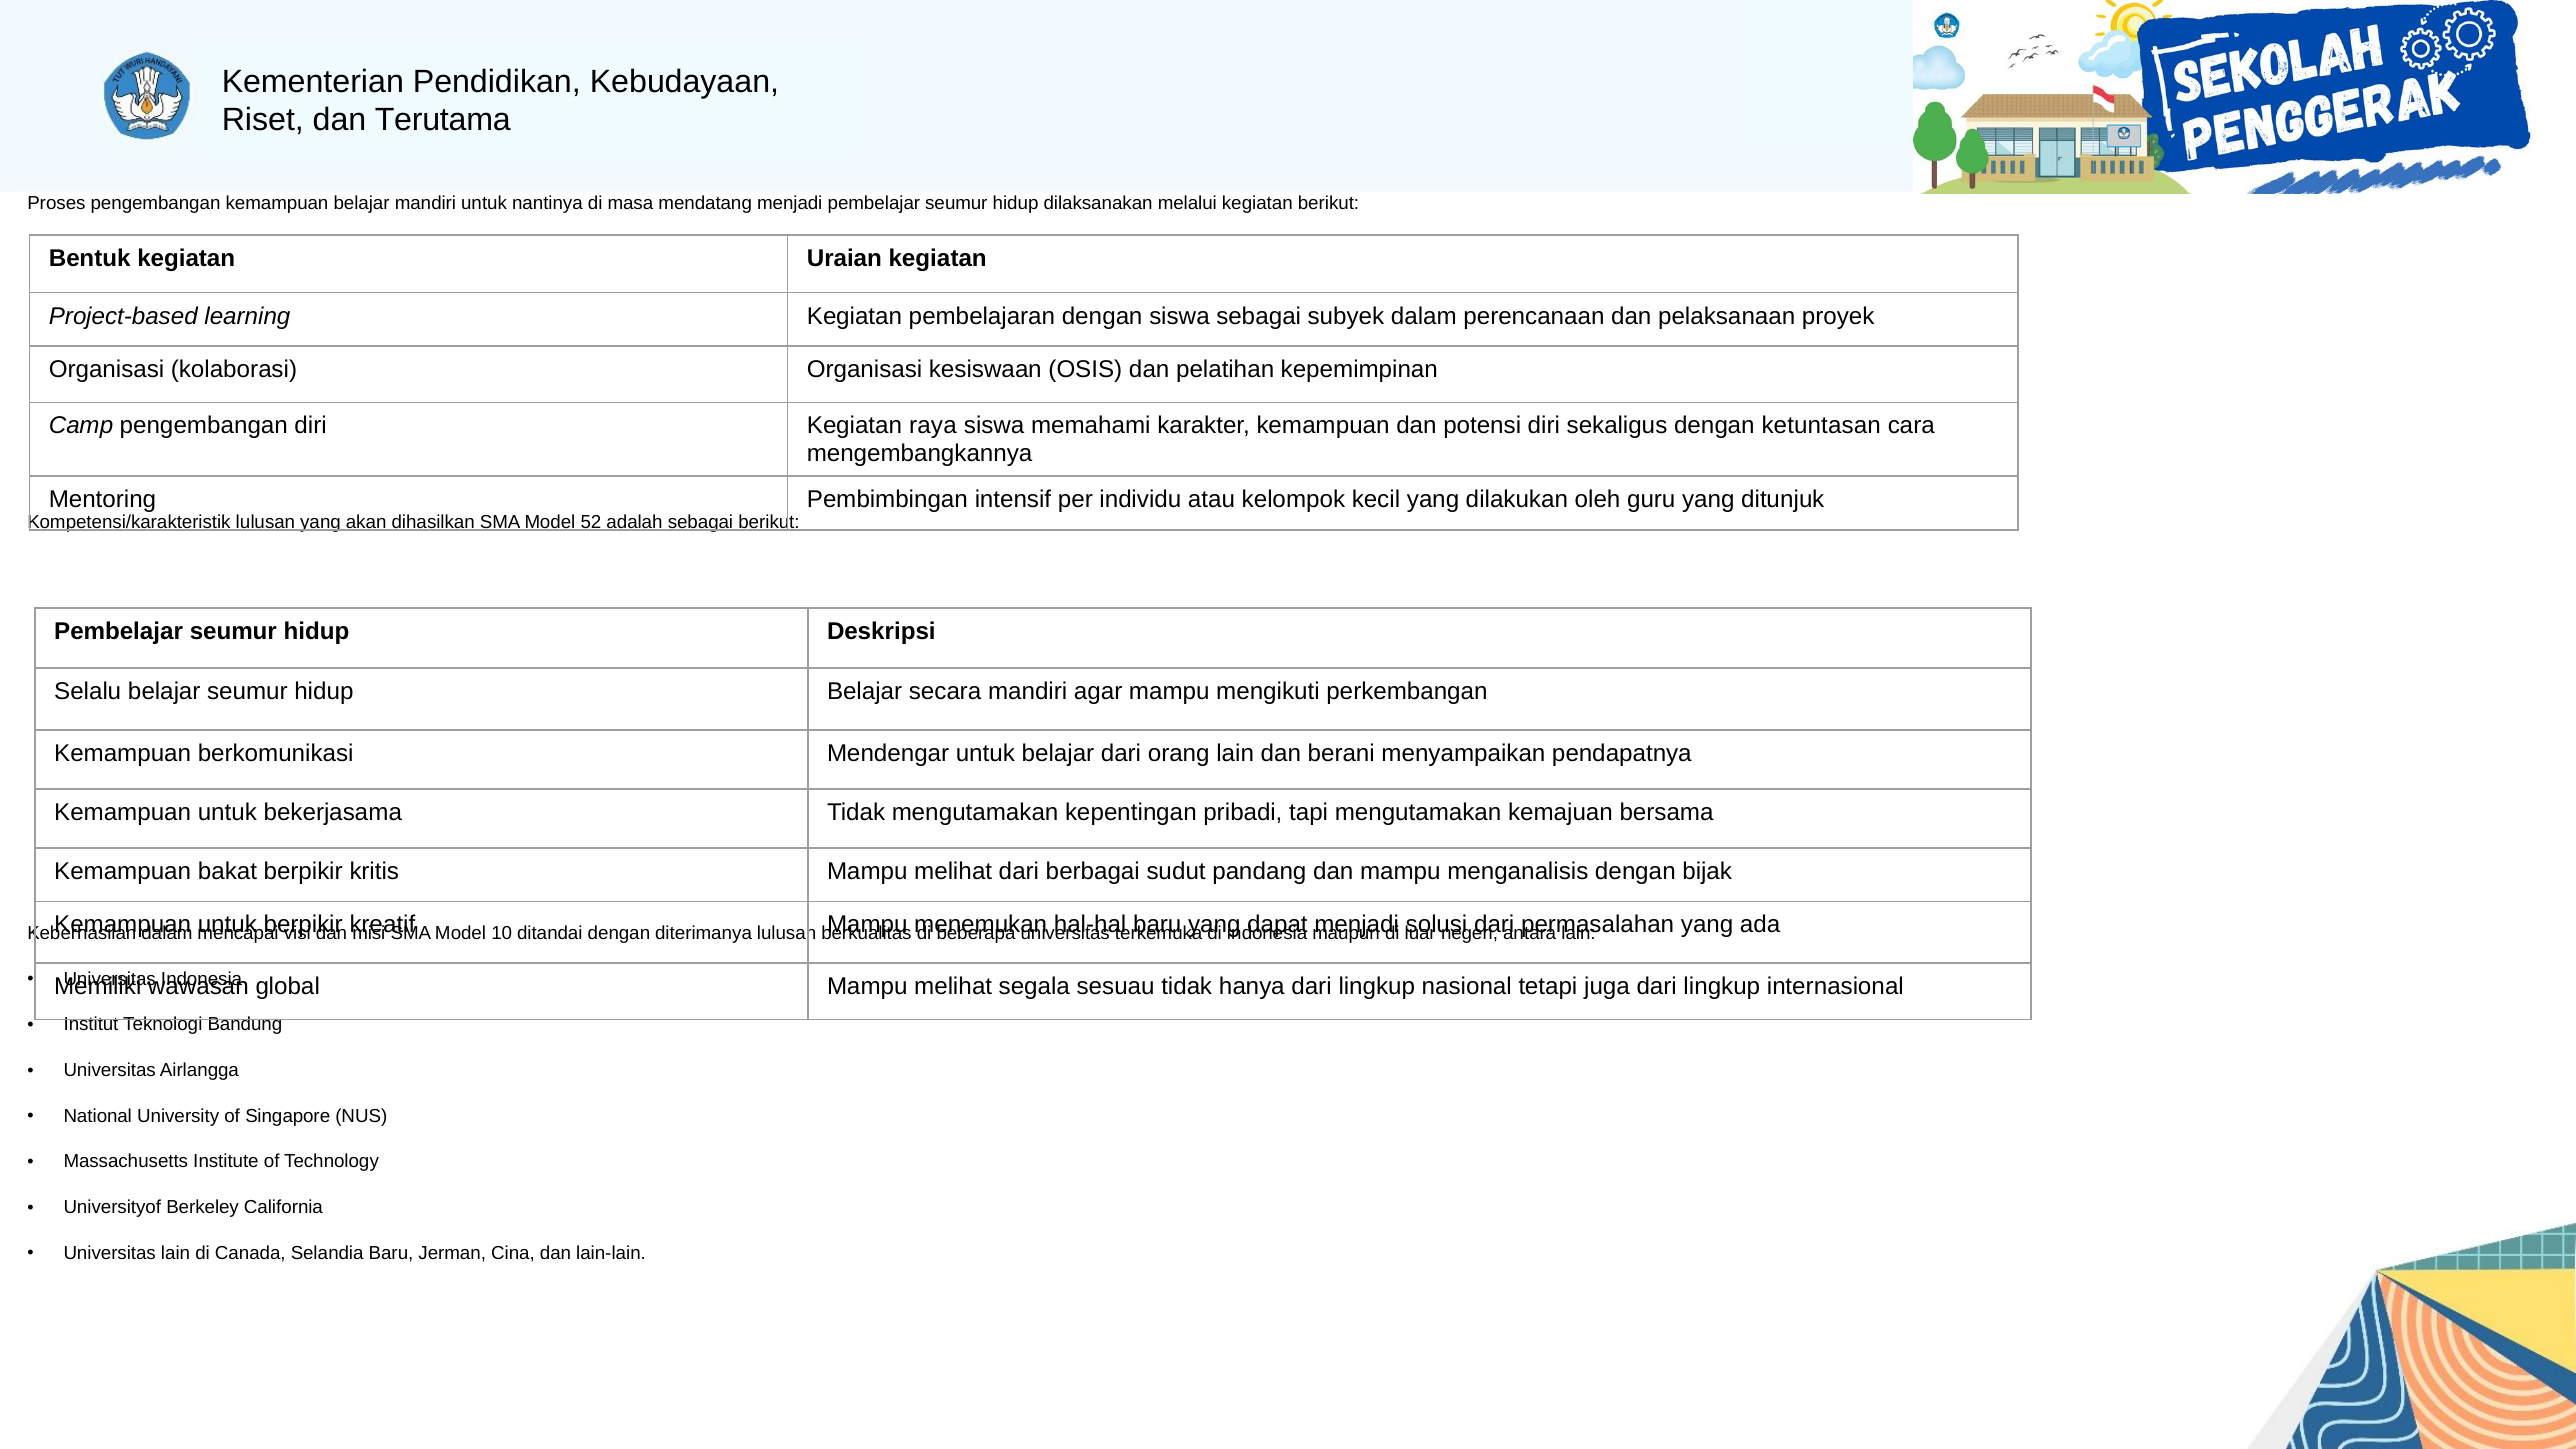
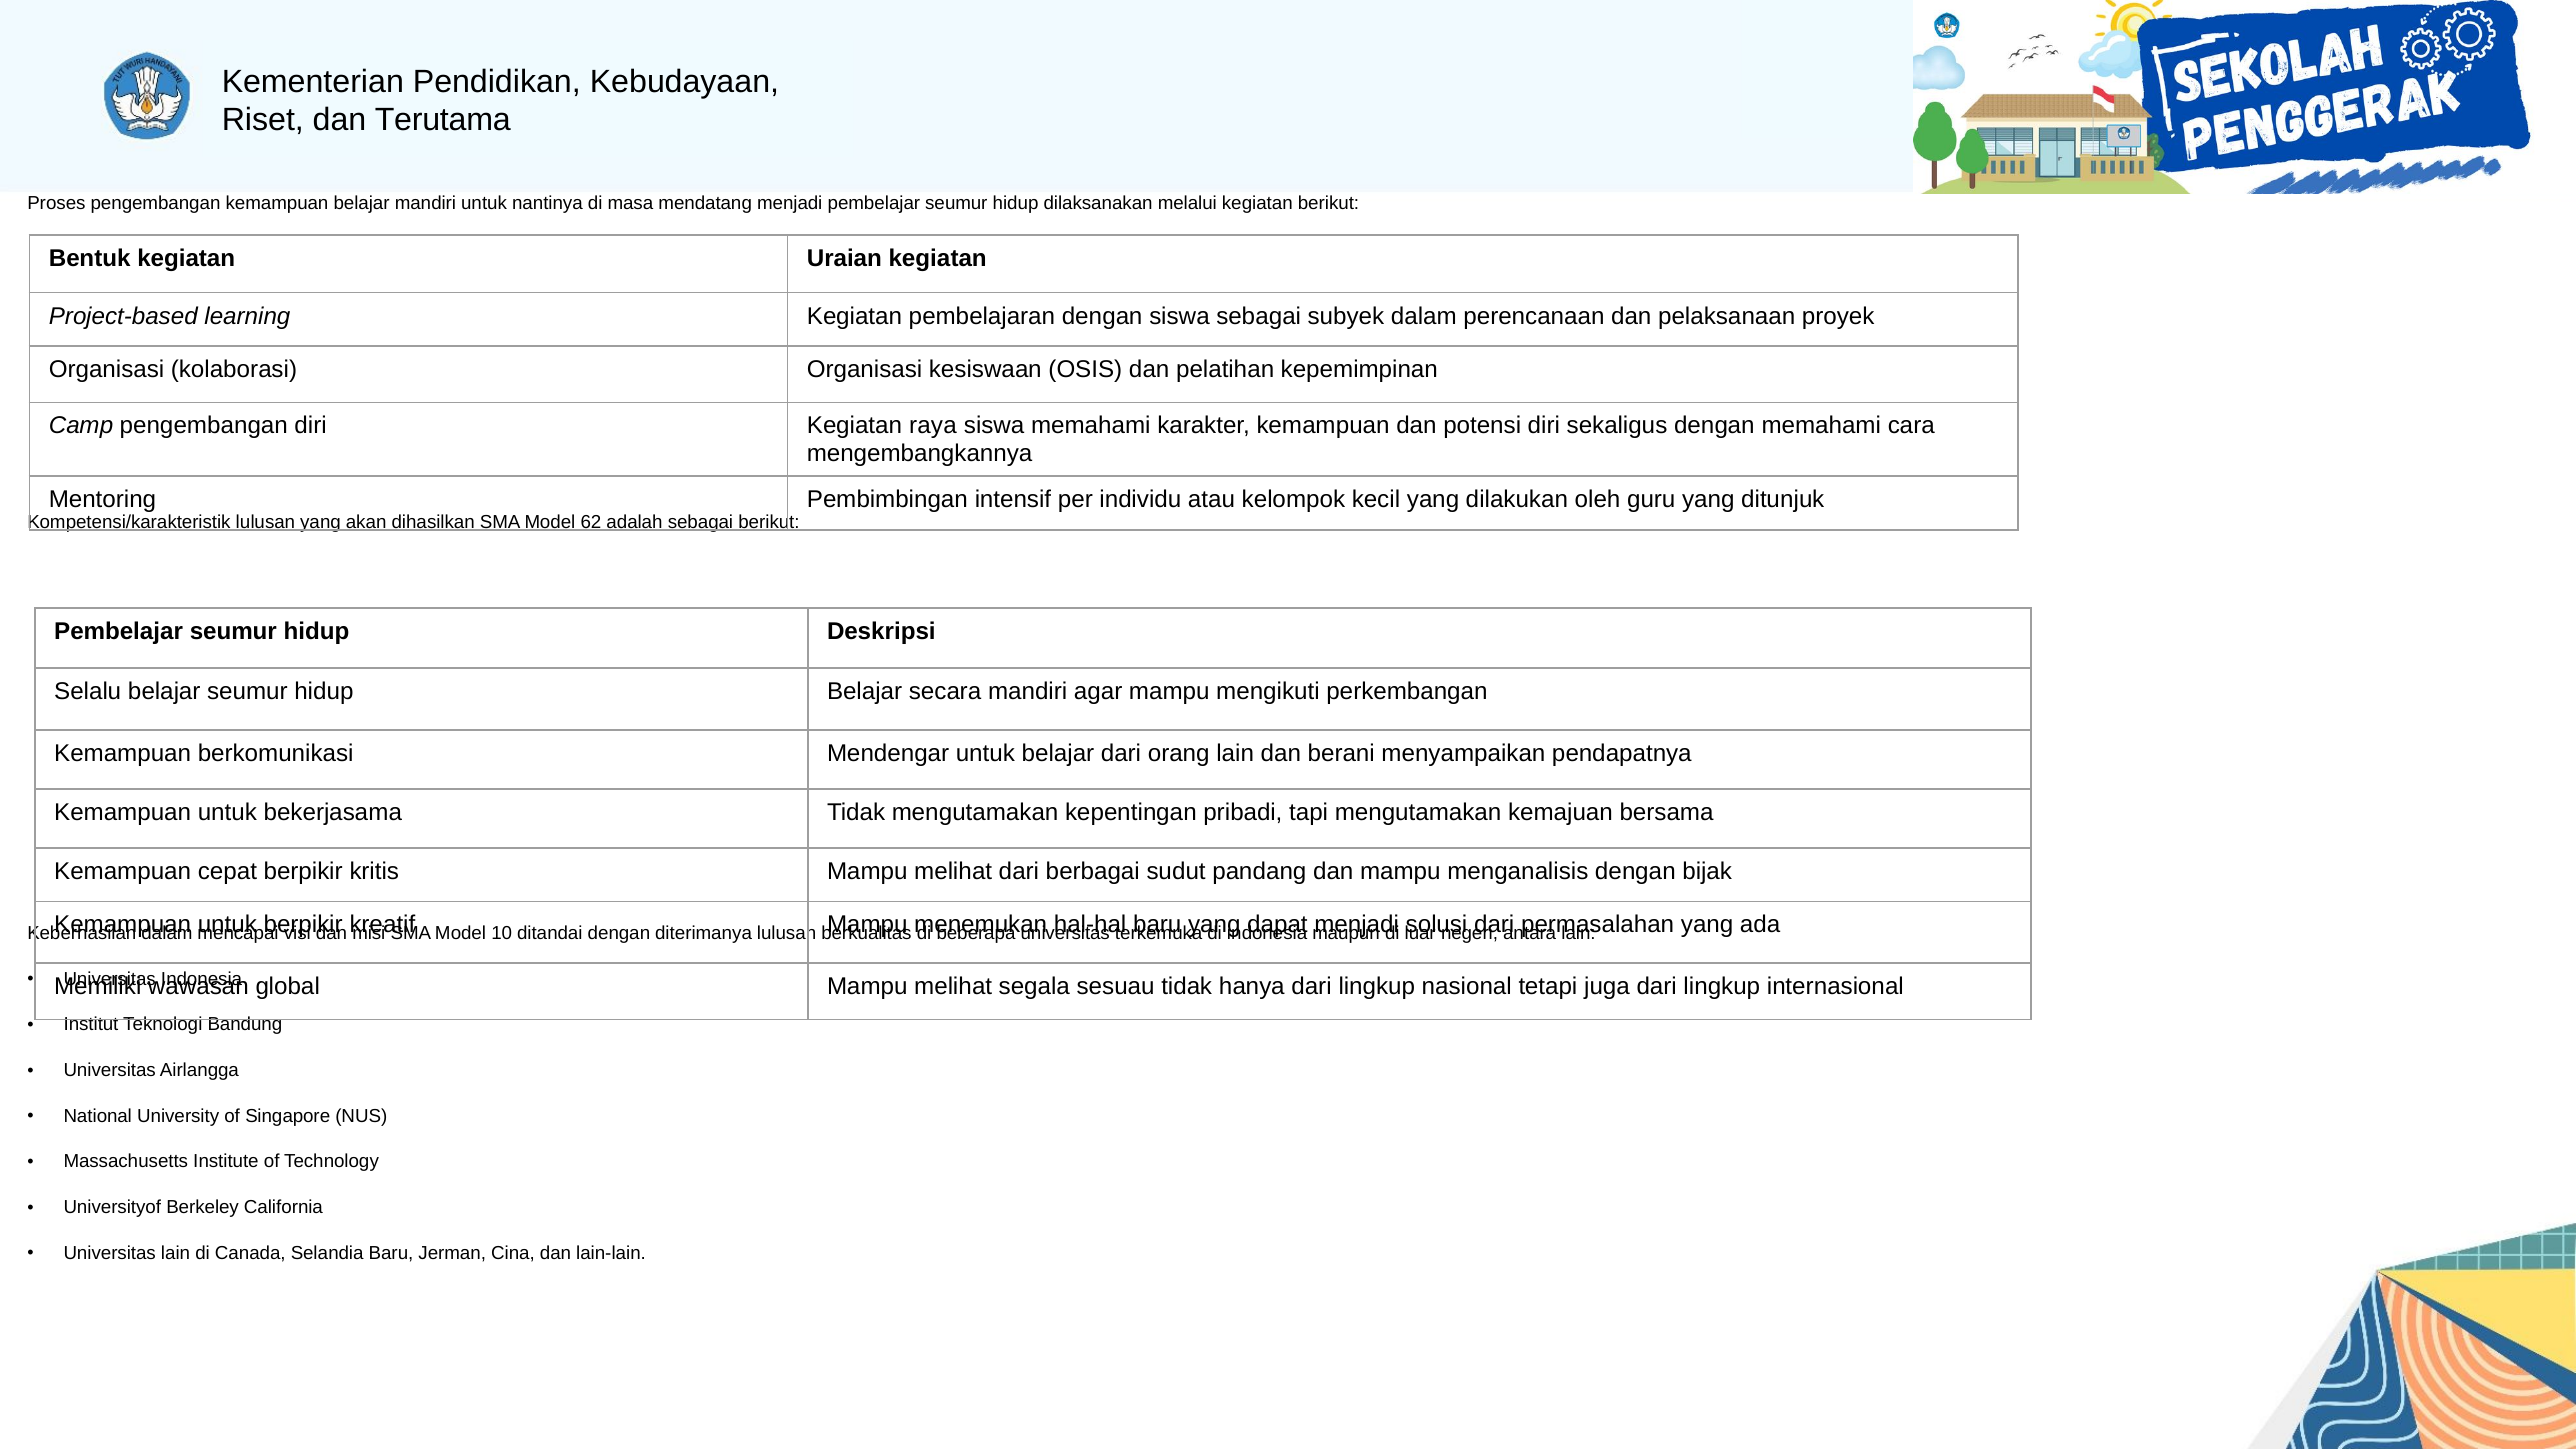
dengan ketuntasan: ketuntasan -> memahami (1821, 426)
52: 52 -> 62 (591, 522)
bakat: bakat -> cepat (227, 871)
